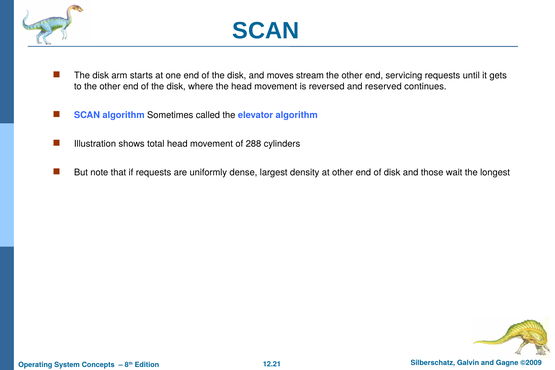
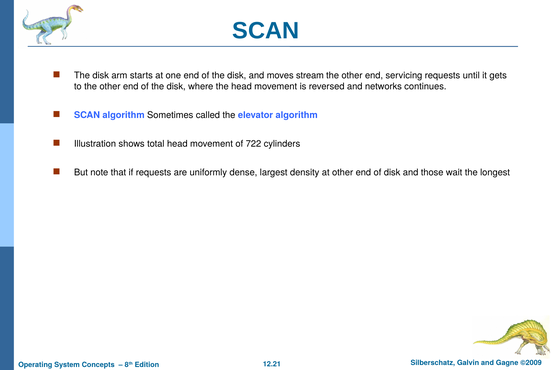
reserved: reserved -> networks (383, 86)
288: 288 -> 722 (253, 144)
